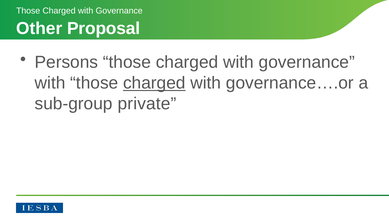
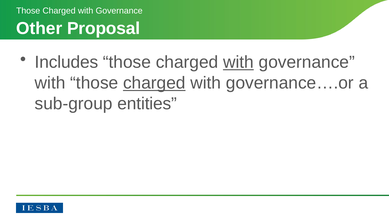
Persons: Persons -> Includes (66, 62)
with underline: none -> present (238, 62)
private: private -> entities (147, 104)
